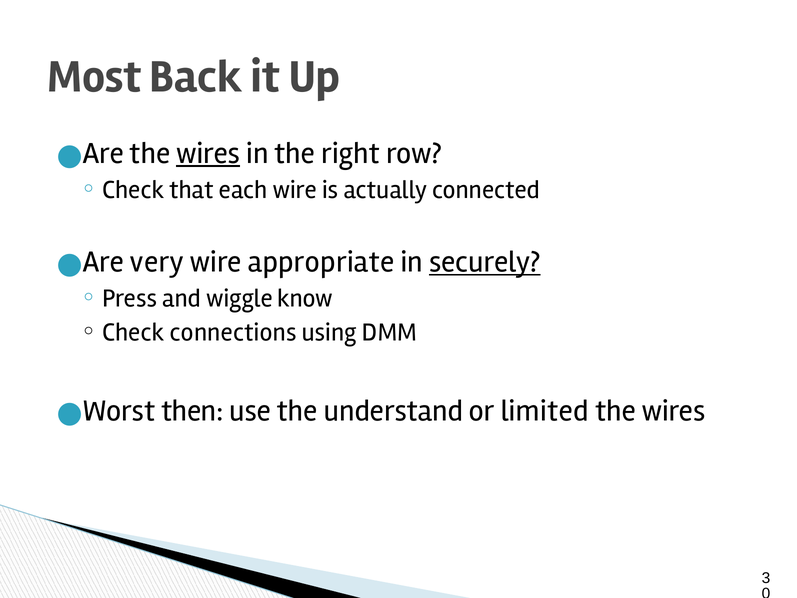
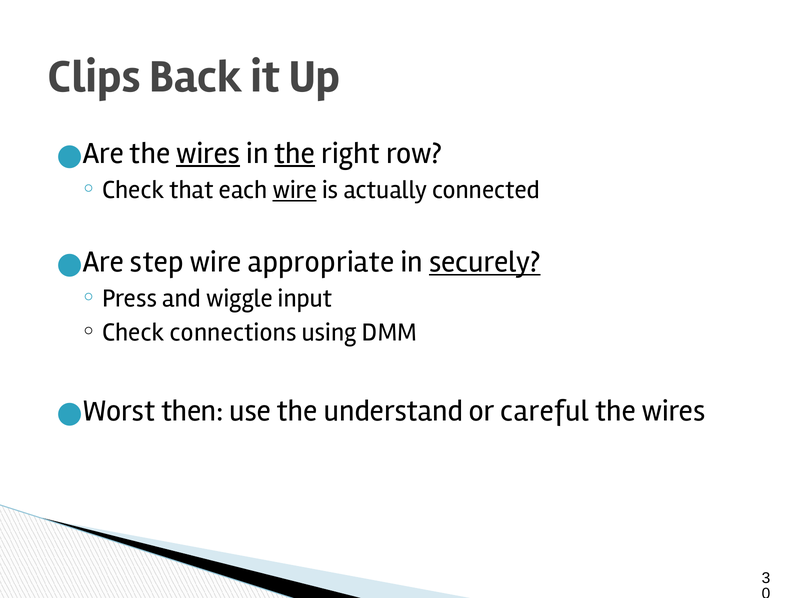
Most: Most -> Clips (94, 77)
the underline: none -> present (295, 153)
wire underline: none -> present (295, 190)
very: very -> step (157, 262)
know: know -> input (305, 298)
limited: limited -> careful (545, 411)
